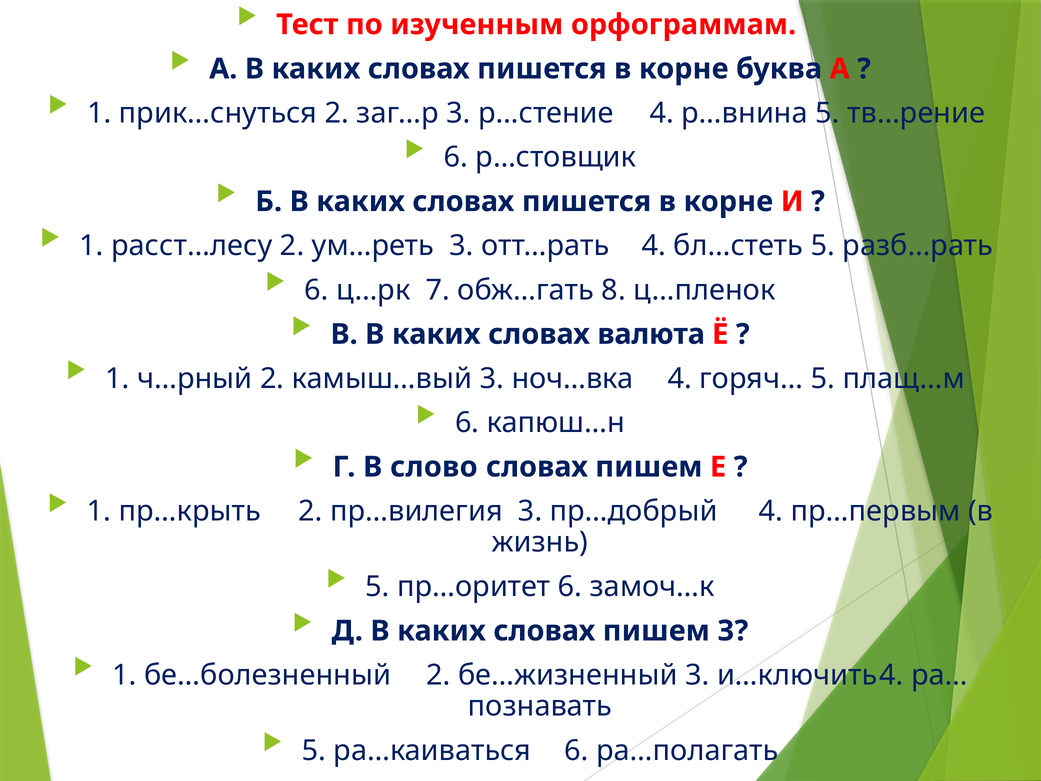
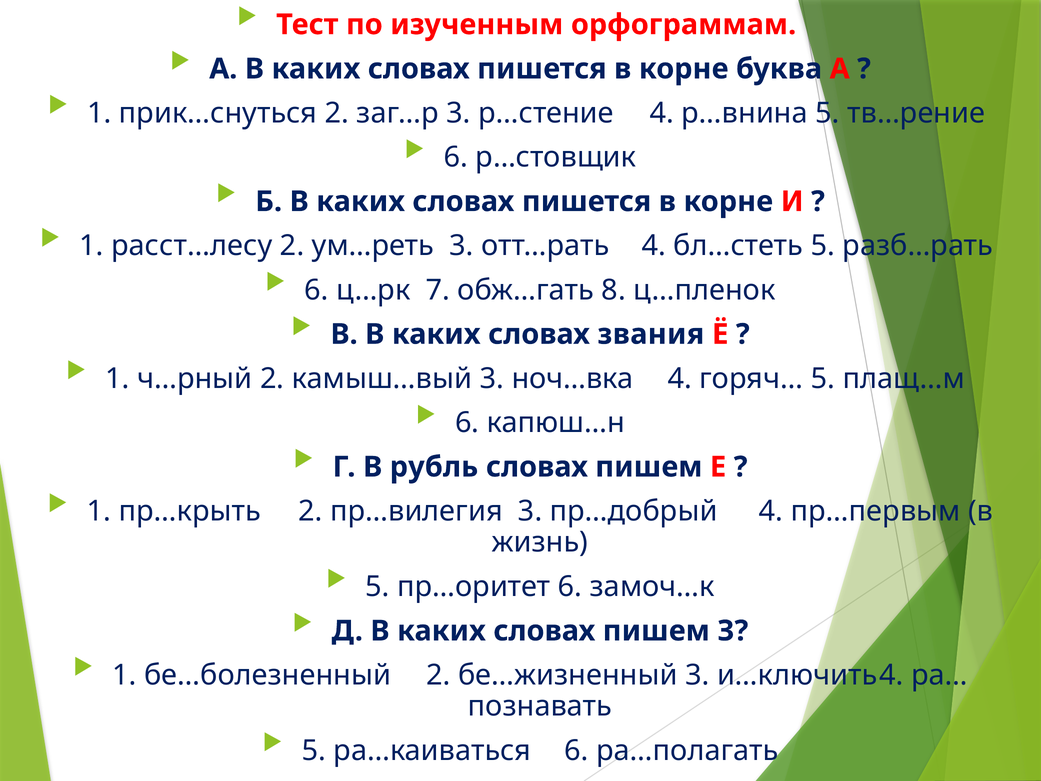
валюта: валюта -> звания (651, 334)
слово: слово -> рубль (434, 467)
